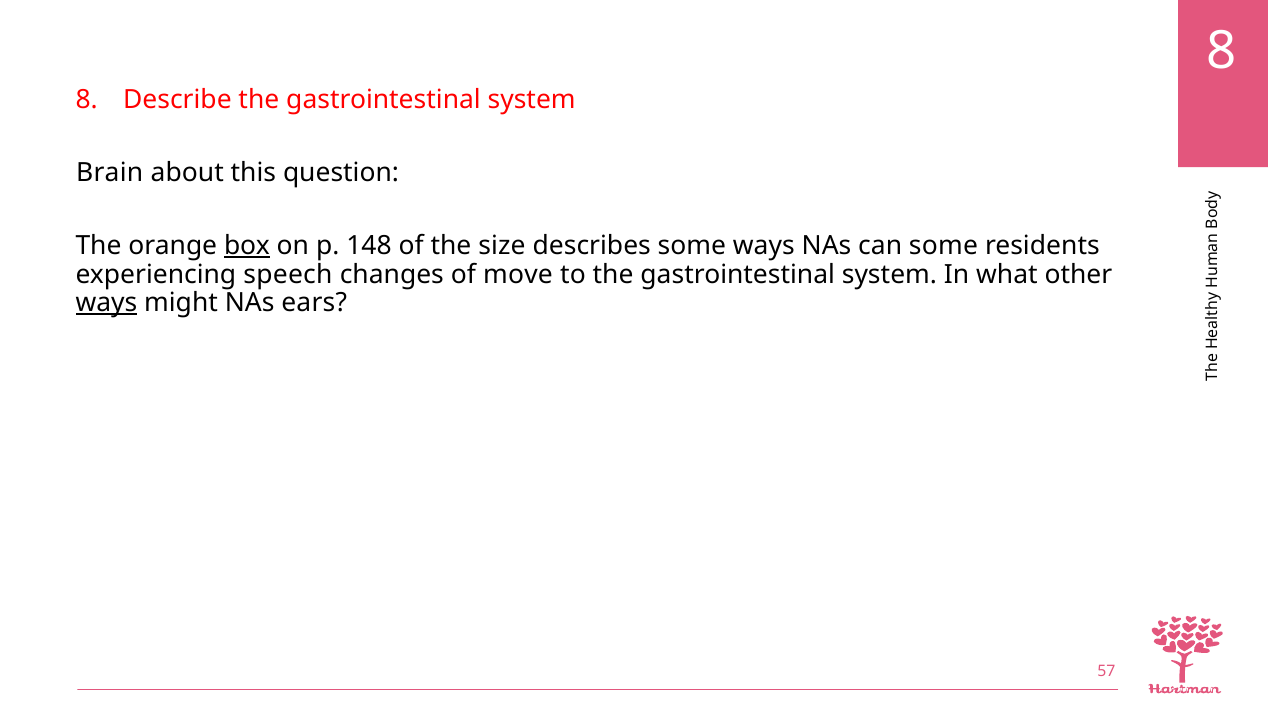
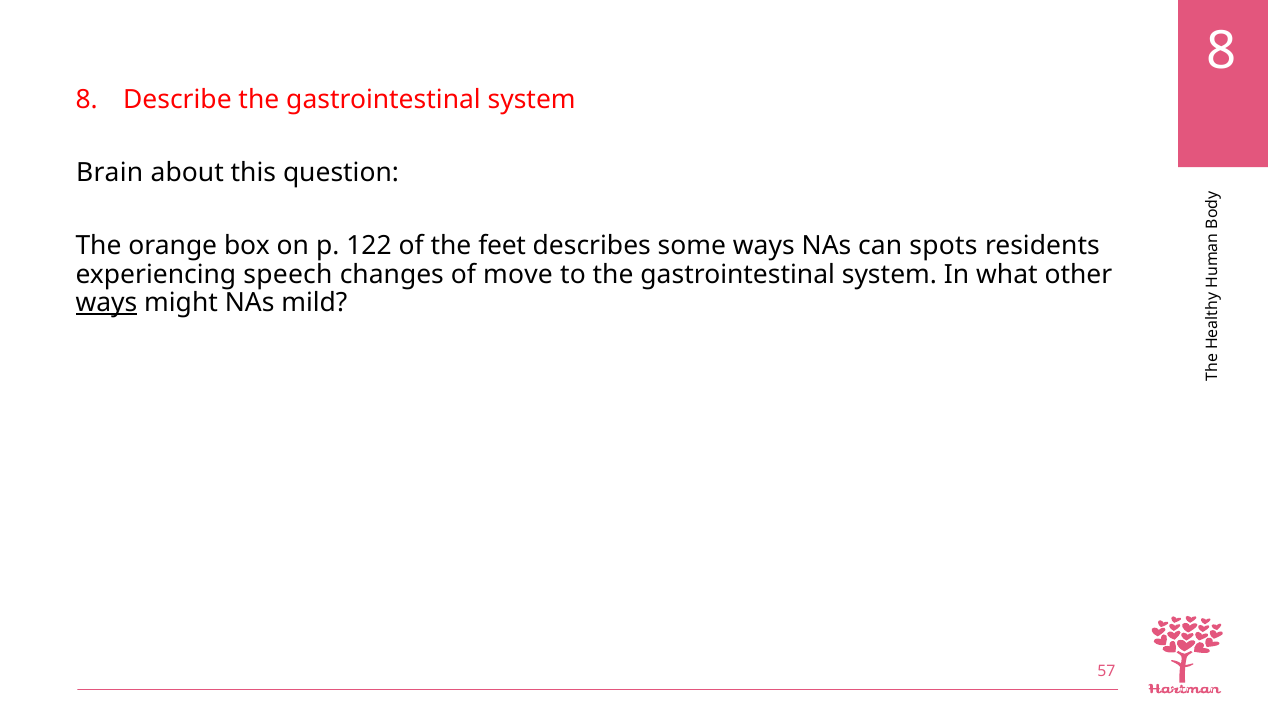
box underline: present -> none (247, 246)
148: 148 -> 122 (369, 246)
size: size -> feet (502, 246)
can some: some -> spots (943, 246)
ears: ears -> mild (314, 303)
